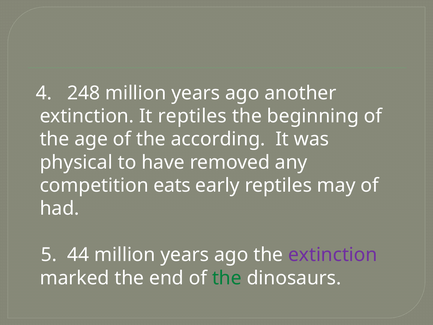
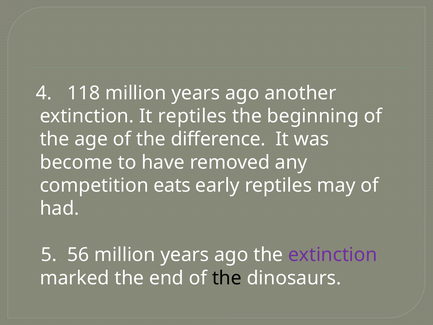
248: 248 -> 118 (84, 93)
according: according -> difference (218, 139)
physical: physical -> become (76, 162)
44: 44 -> 56 (78, 255)
the colour: green -> black (227, 278)
